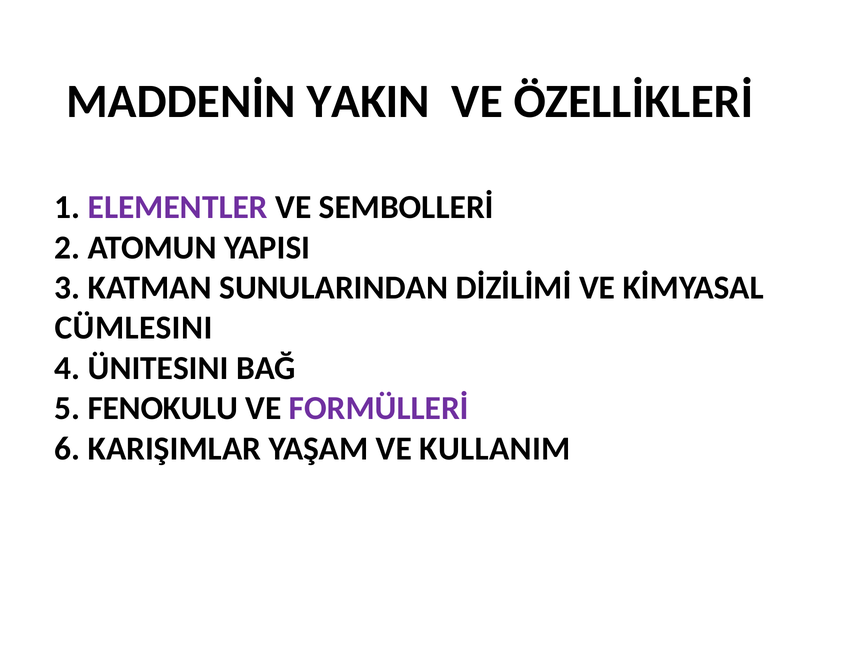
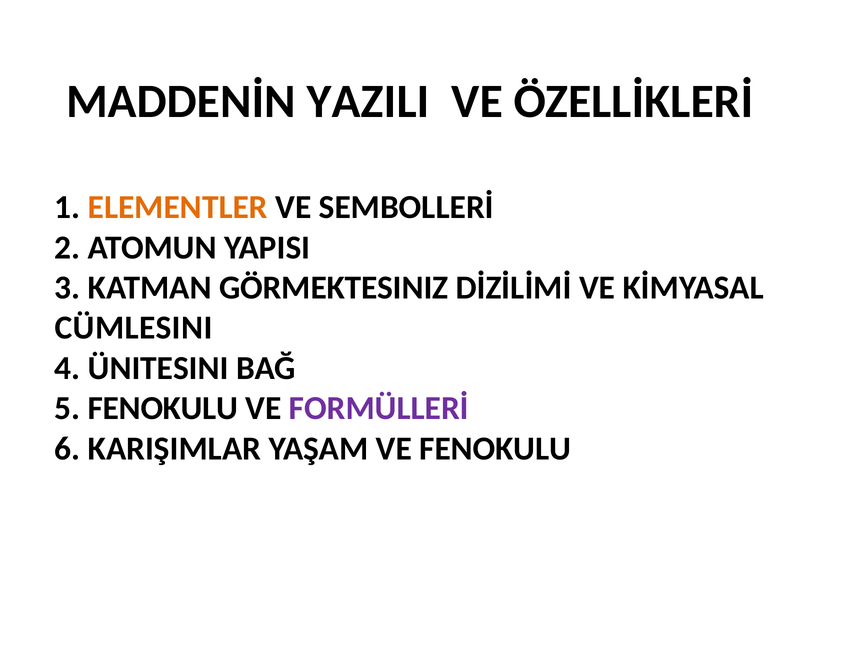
YAKIN: YAKIN -> YAZILI (368, 102)
ELEMENTLER colour: purple -> orange (178, 207)
SUNULARINDAN: SUNULARINDAN -> GÖRMEKTESINIZ (334, 288)
VE KULLANIM: KULLANIM -> FENOKULU (495, 448)
